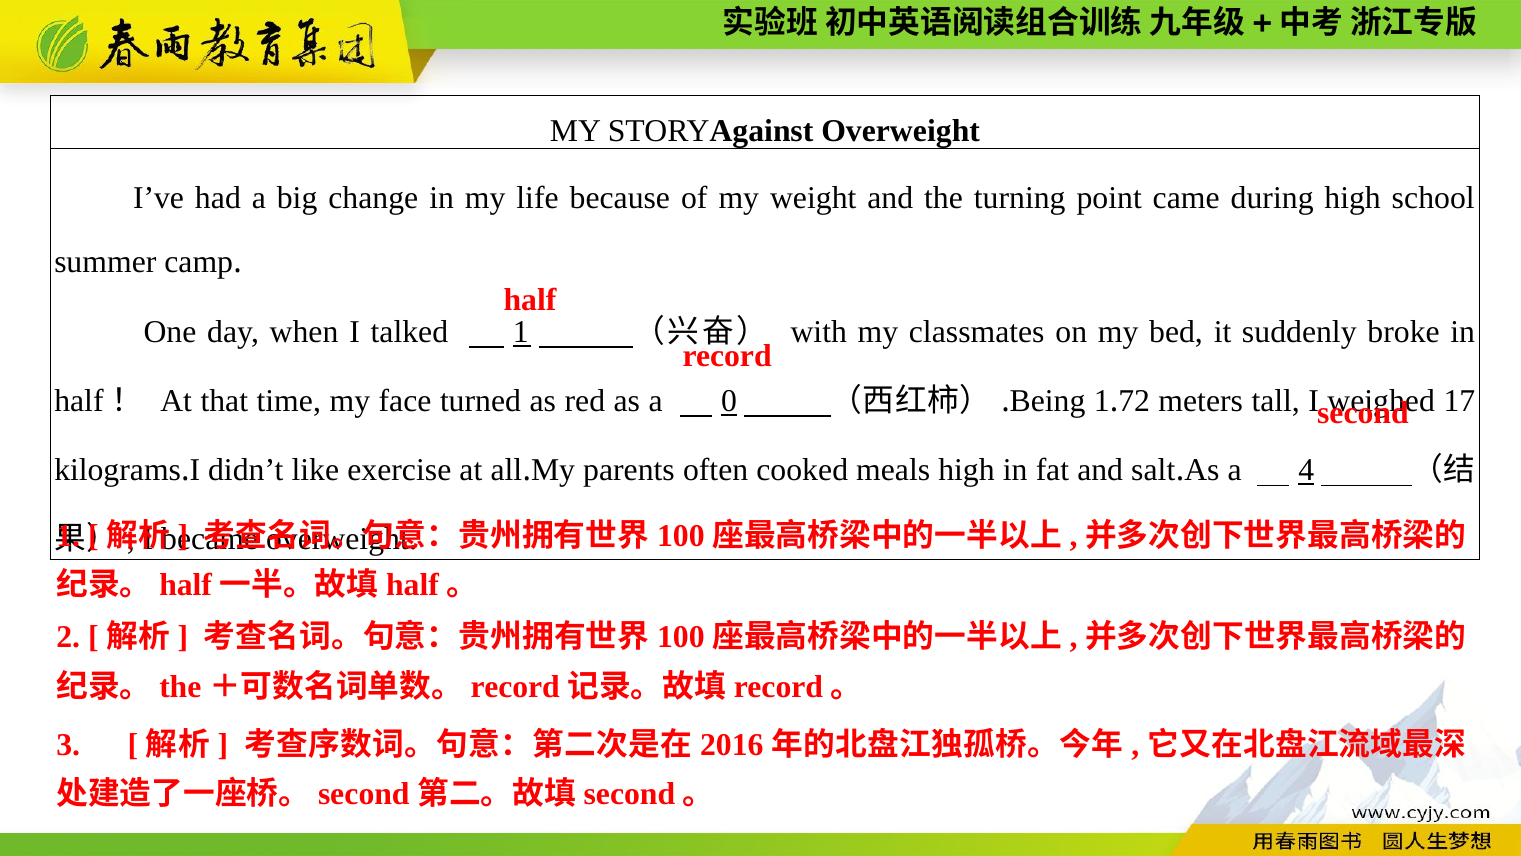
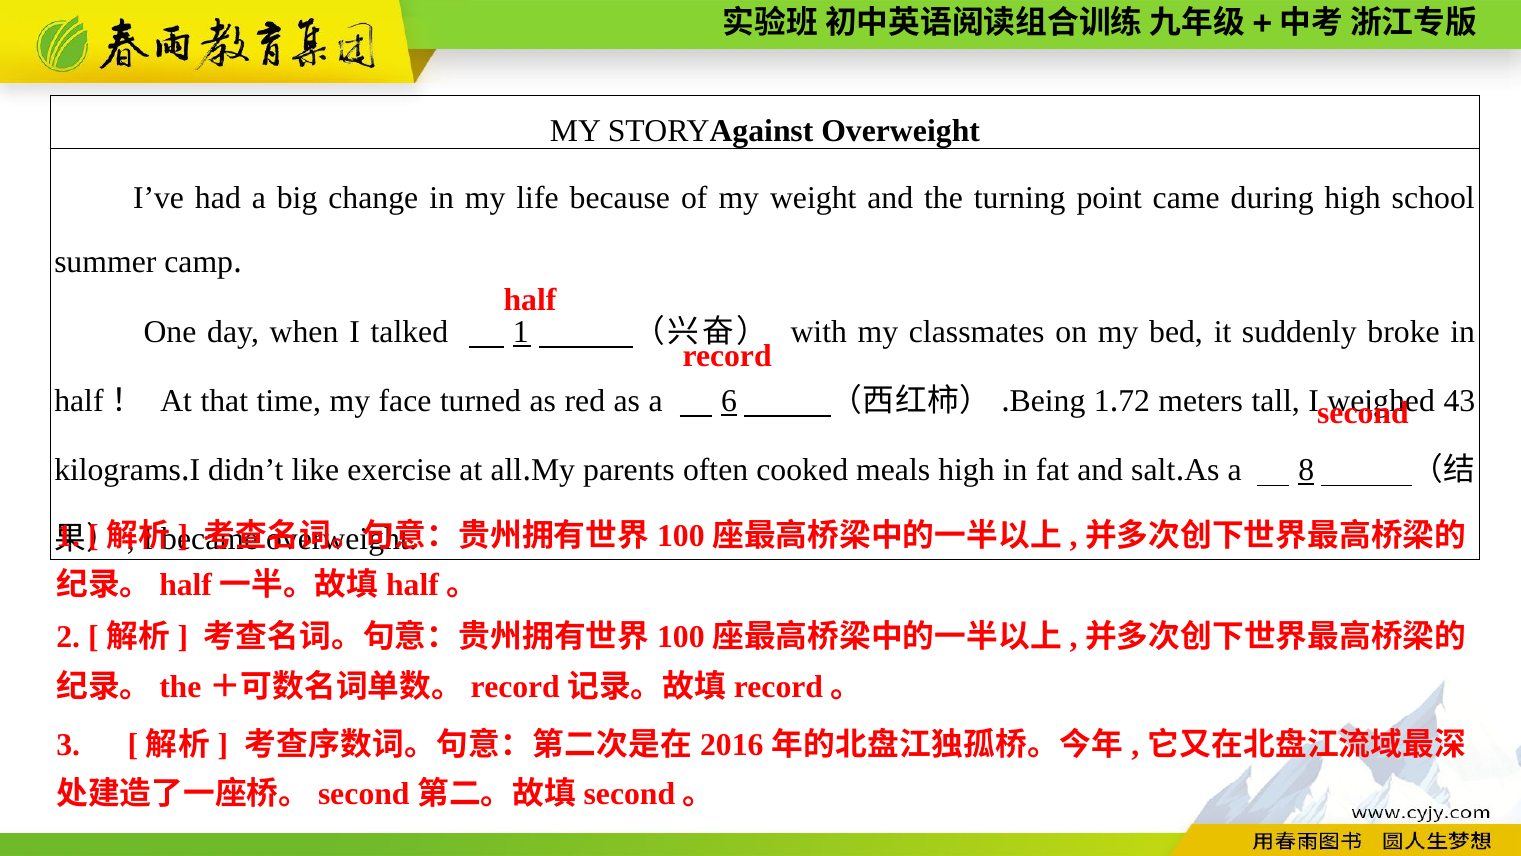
0: 0 -> 6 (729, 401)
17: 17 -> 43 (1459, 401)
4: 4 -> 8 (1306, 470)
